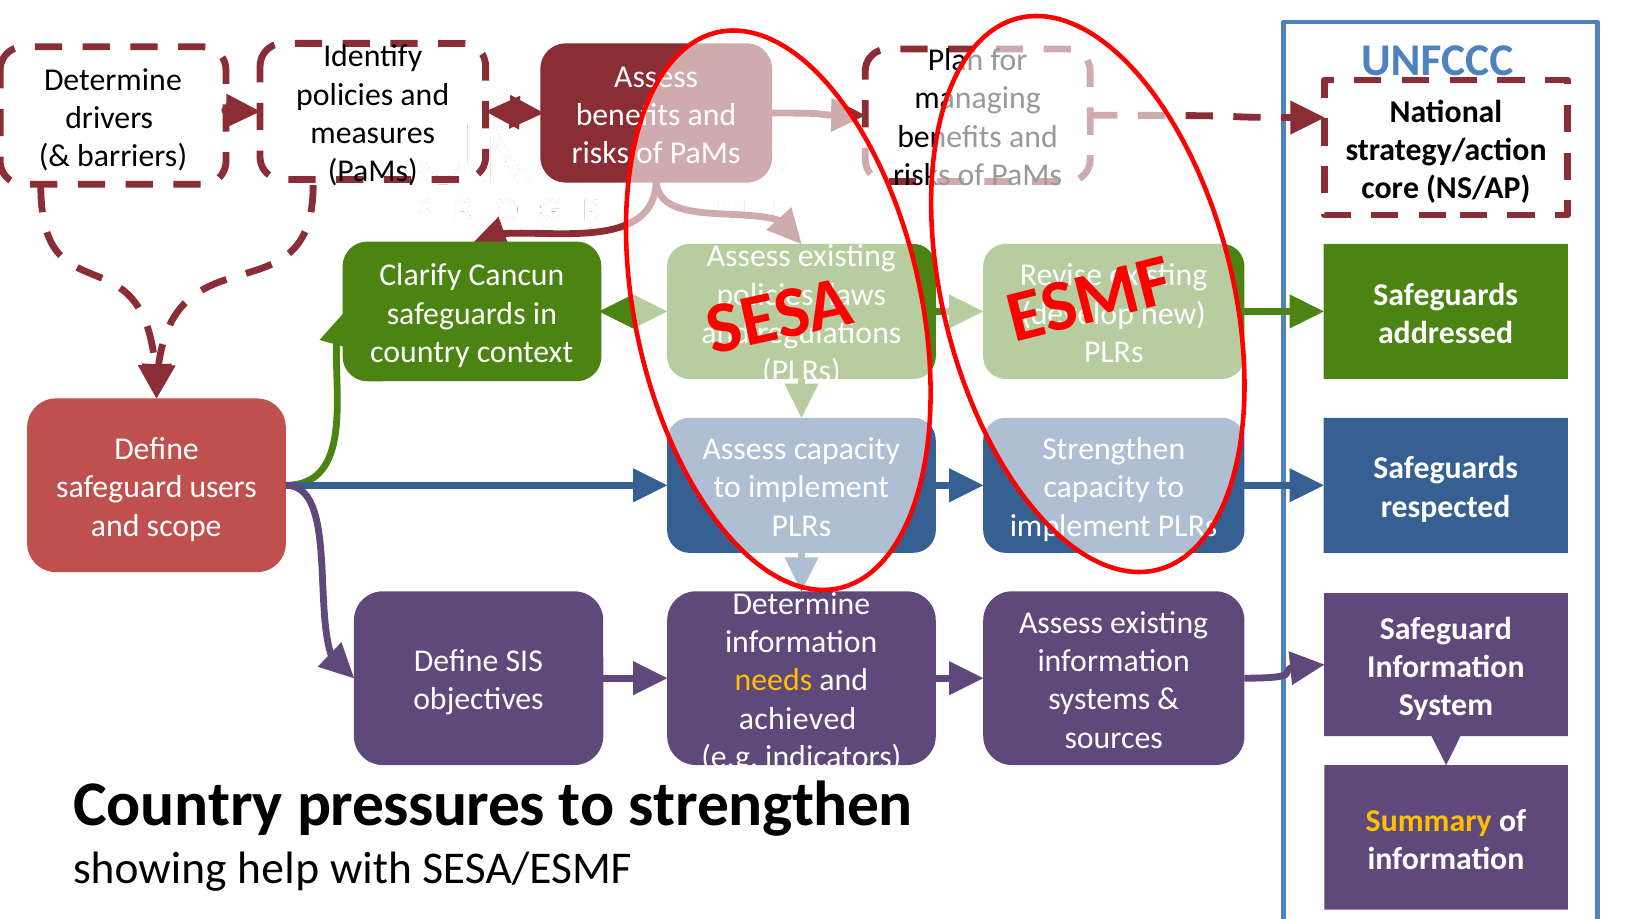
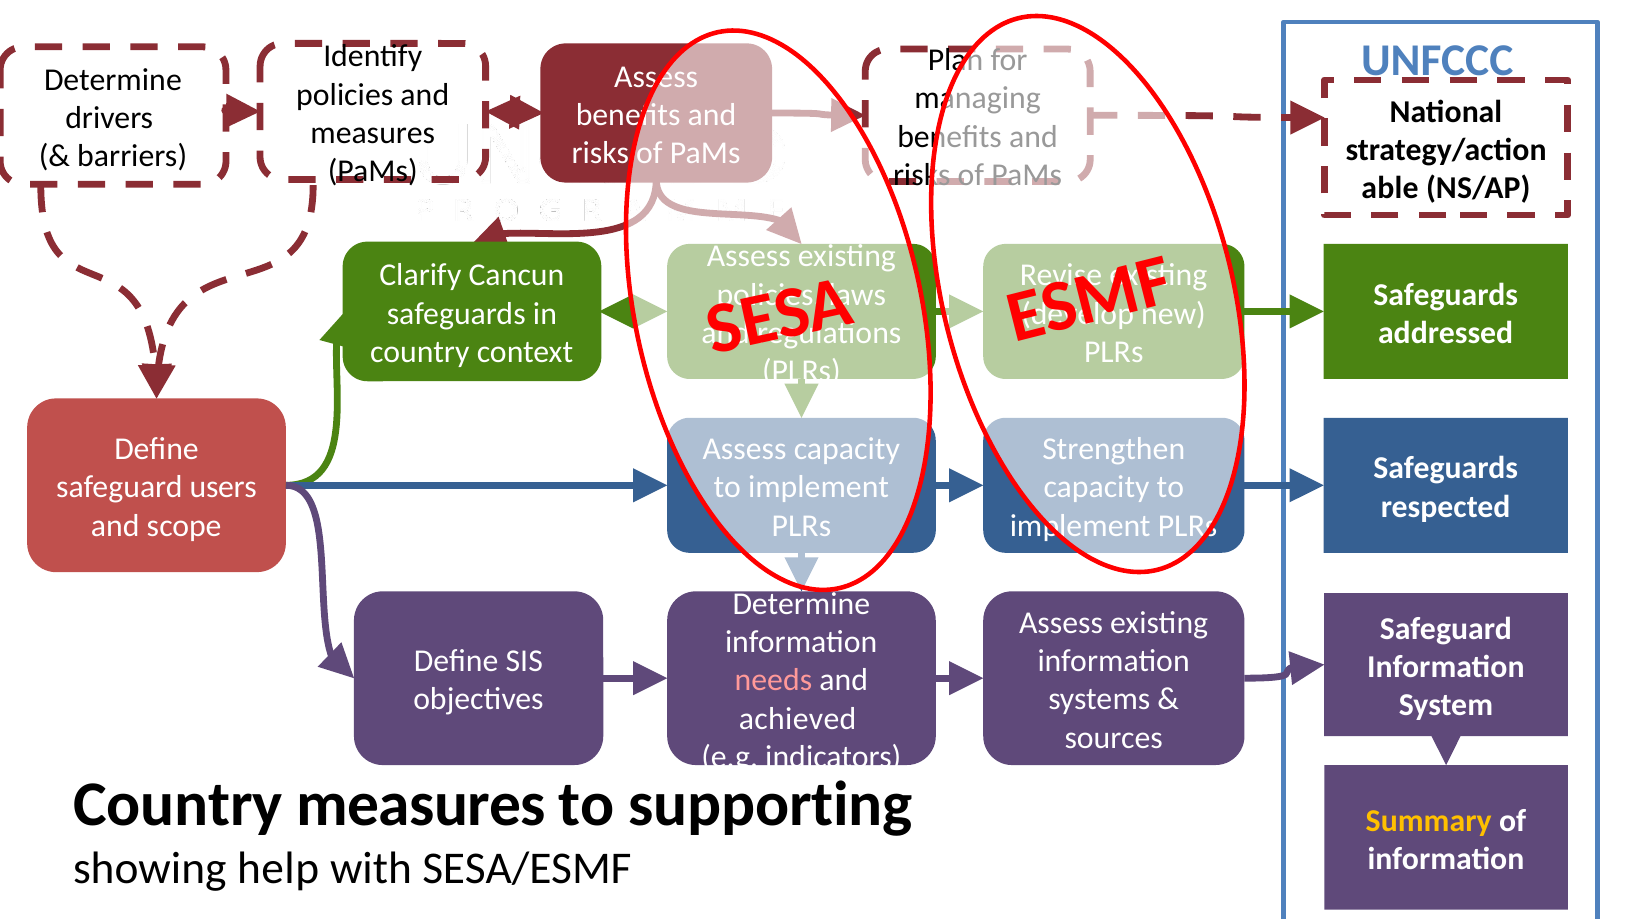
core: core -> able (1390, 188)
needs colour: yellow -> pink (773, 680)
Country pressures: pressures -> measures (421, 805)
to strengthen: strengthen -> supporting (771, 805)
